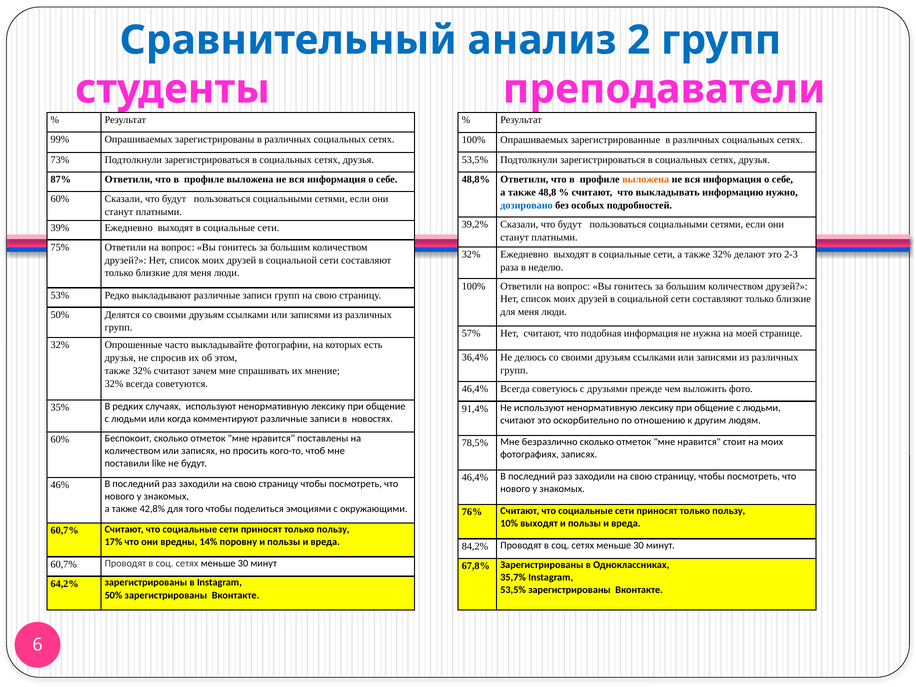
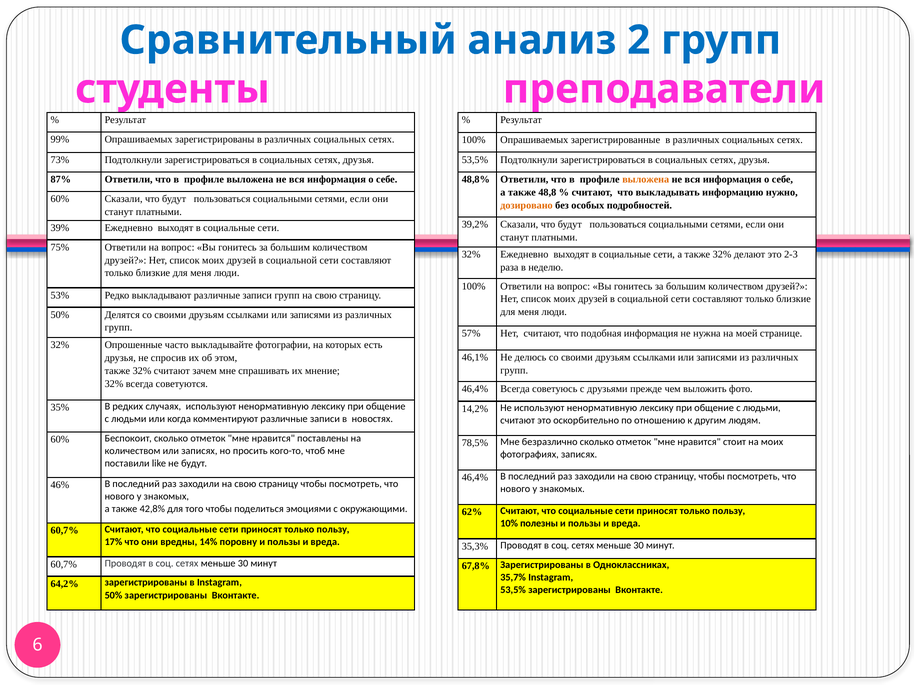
дозировано colour: blue -> orange (527, 205)
36,4%: 36,4% -> 46,1% (475, 357)
91,4%: 91,4% -> 14,2% (475, 409)
76%: 76% -> 62% (472, 512)
10% выходят: выходят -> полезны (539, 523)
84,2%: 84,2% -> 35,3% (475, 546)
